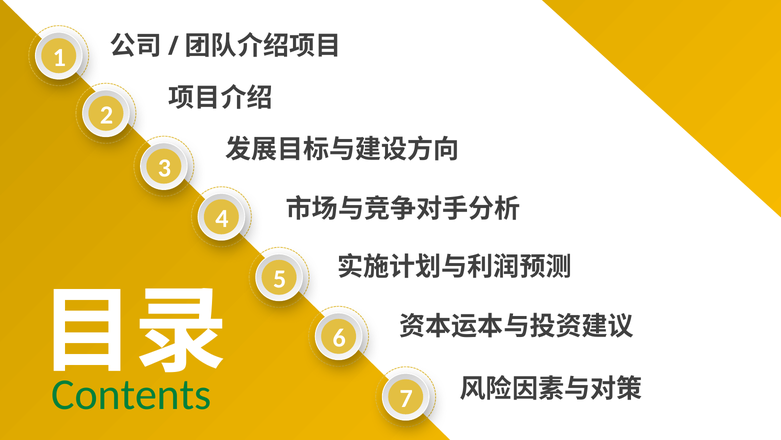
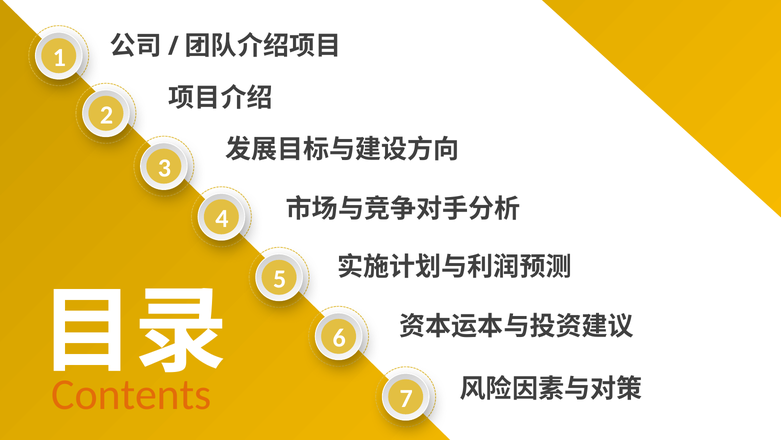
Contents colour: green -> orange (131, 394)
